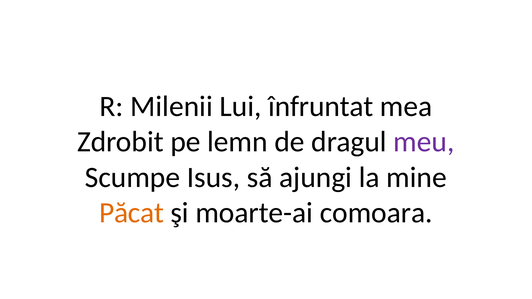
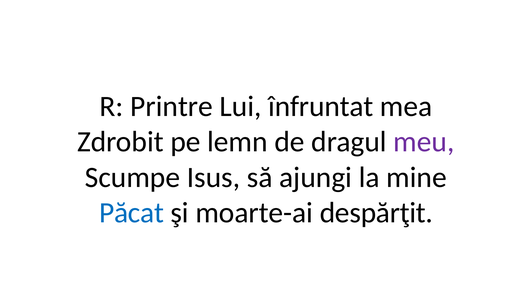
Milenii: Milenii -> Printre (172, 106)
Păcat colour: orange -> blue (132, 213)
comoara: comoara -> despărţit (376, 213)
